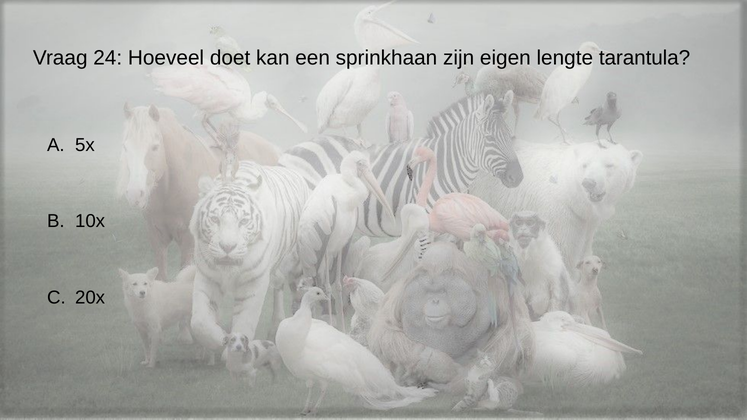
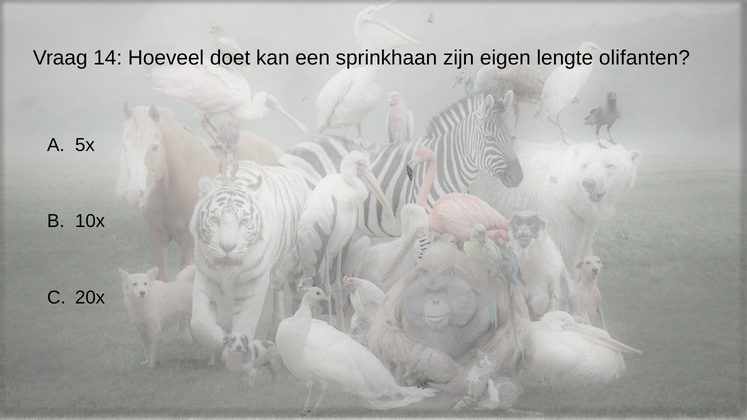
24: 24 -> 14 (108, 58)
tarantula: tarantula -> olifanten (644, 58)
